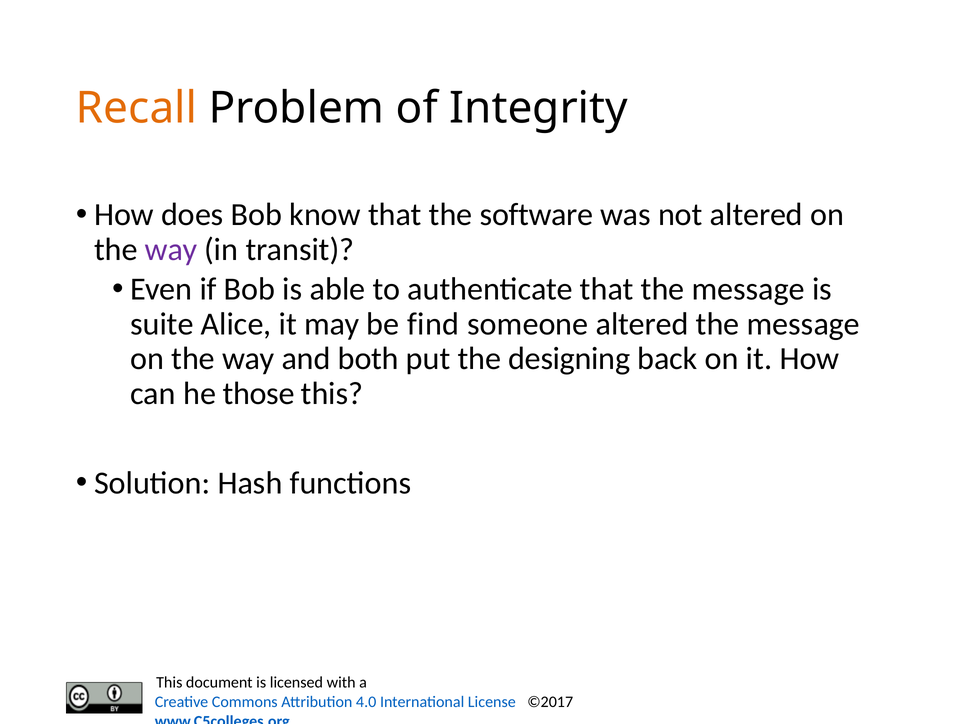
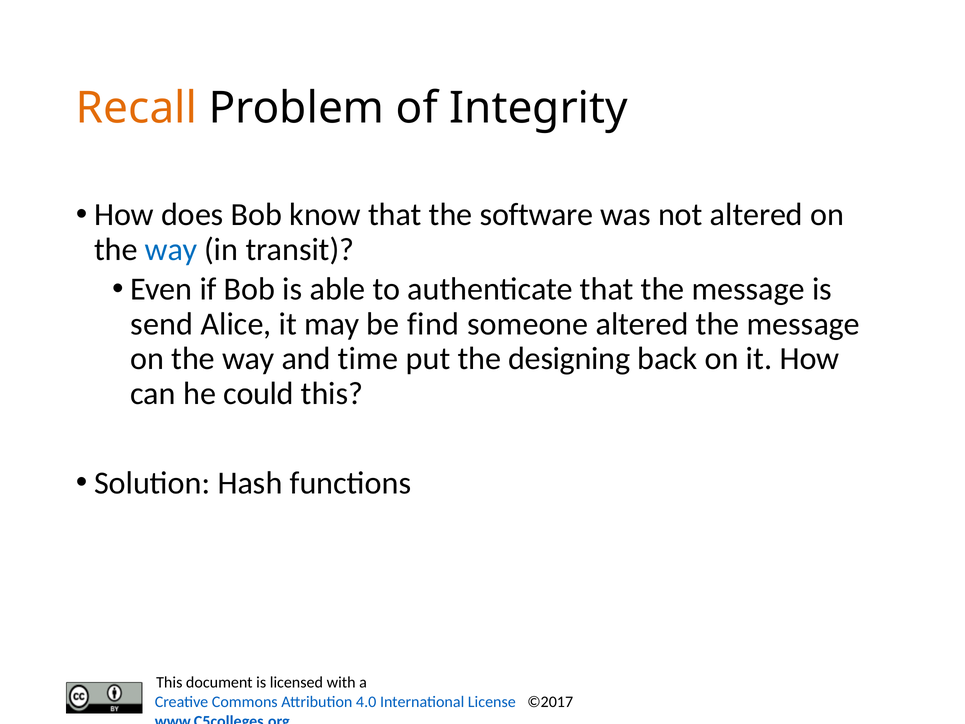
way colour: purple -> blue (171, 249)
suite: suite -> send (162, 324)
both: both -> time (368, 359)
those: those -> could (259, 393)
